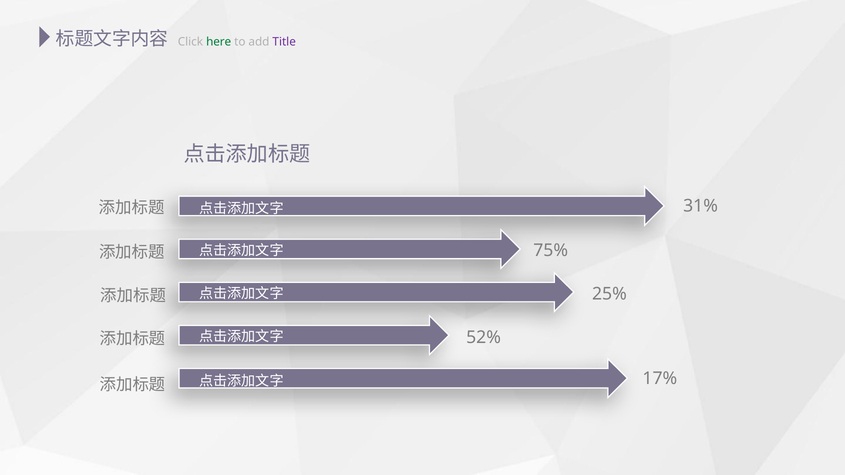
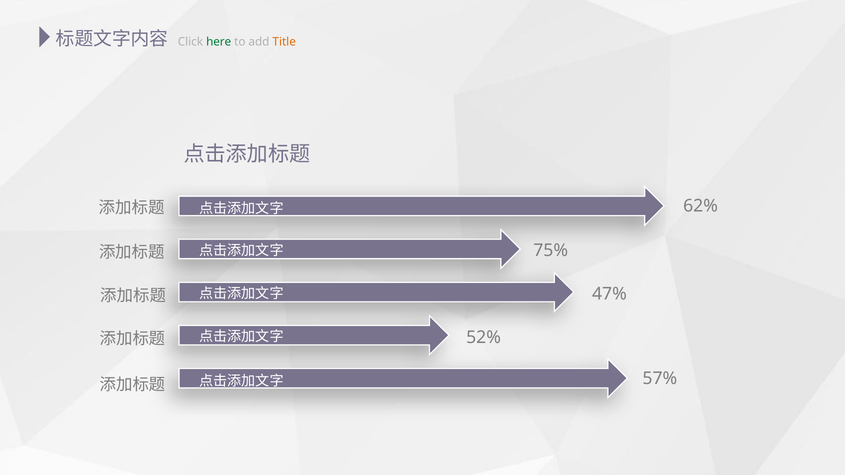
Title colour: purple -> orange (284, 42)
31%: 31% -> 62% (701, 206)
25%: 25% -> 47% (609, 294)
17%: 17% -> 57% (660, 379)
